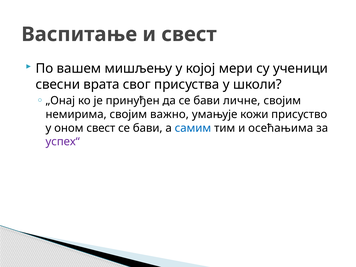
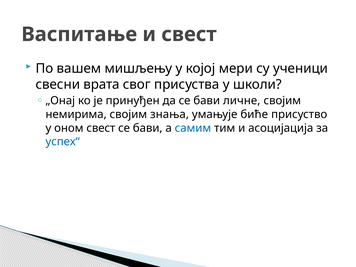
важно: важно -> знања (169, 114)
кожи: кожи -> биће (254, 114)
осећањима: осећањима -> асоцијација (281, 128)
успех“ colour: purple -> blue (63, 142)
